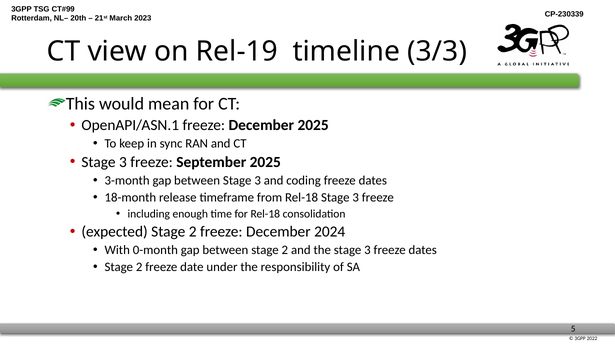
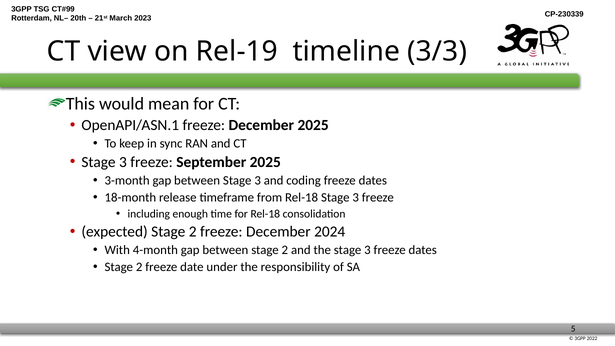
0-month: 0-month -> 4-month (155, 250)
